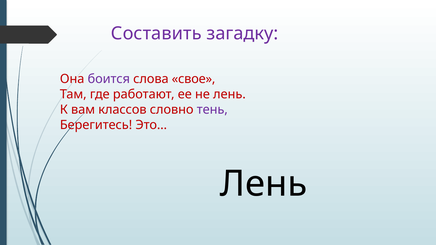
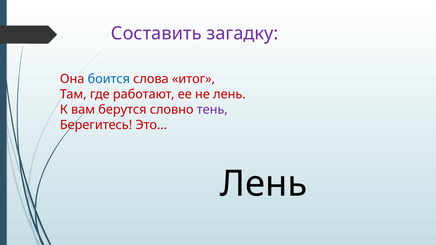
боится colour: purple -> blue (109, 79)
свое: свое -> итог (193, 79)
классов: классов -> берутся (122, 110)
